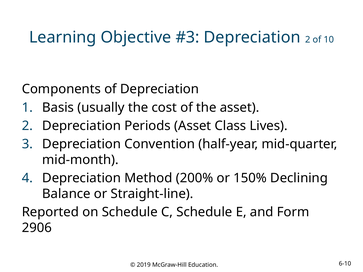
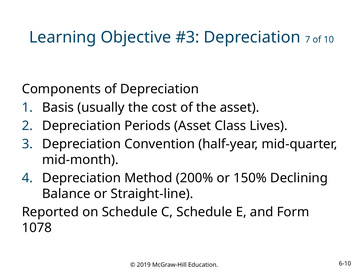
Depreciation 2: 2 -> 7 (308, 40)
2906: 2906 -> 1078 (37, 228)
